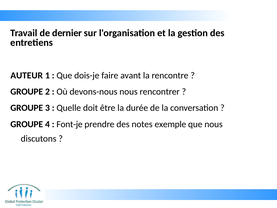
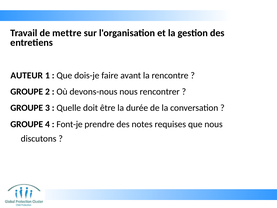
dernier: dernier -> mettre (67, 33)
exemple: exemple -> requises (170, 124)
